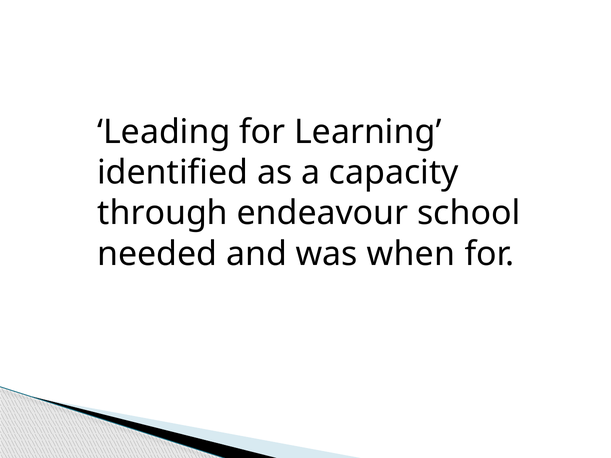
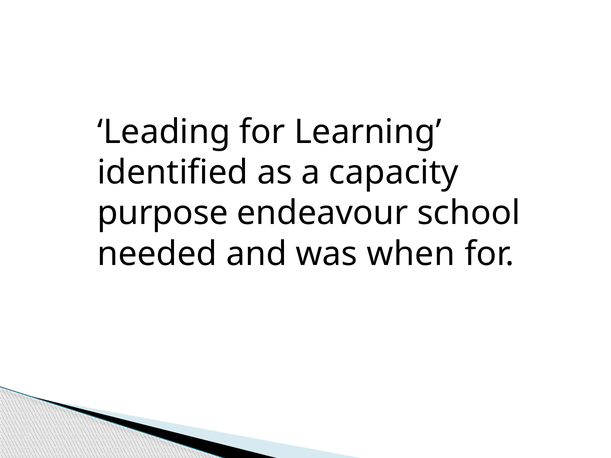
through: through -> purpose (163, 213)
